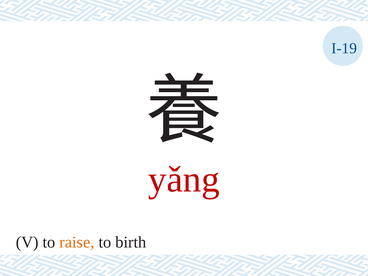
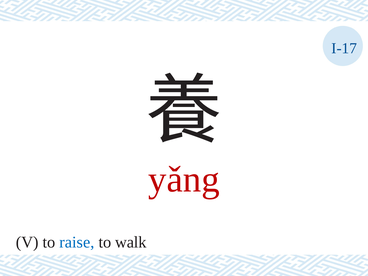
I-19: I-19 -> I-17 (344, 48)
raise colour: orange -> blue (77, 242)
birth: birth -> walk (131, 242)
